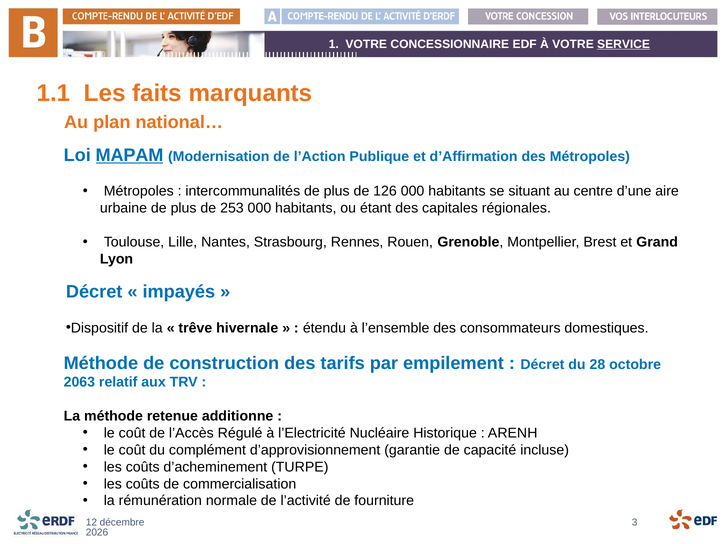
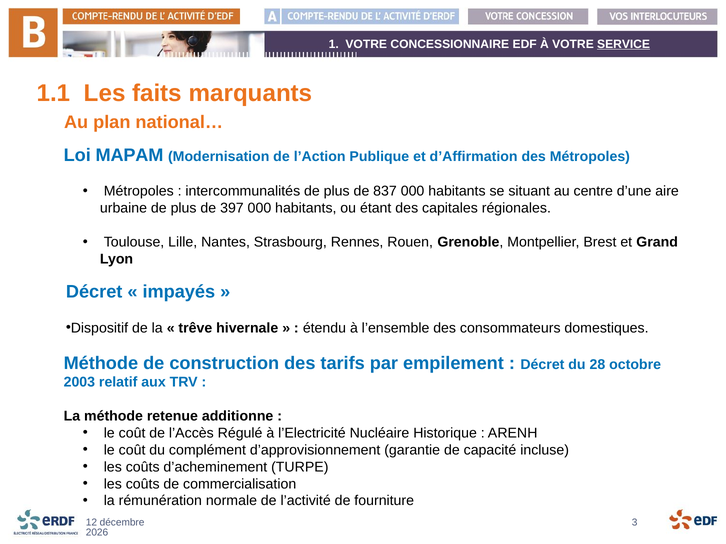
MAPAM underline: present -> none (130, 155)
126: 126 -> 837 (385, 191)
253: 253 -> 397 (232, 208)
2063: 2063 -> 2003 (79, 383)
